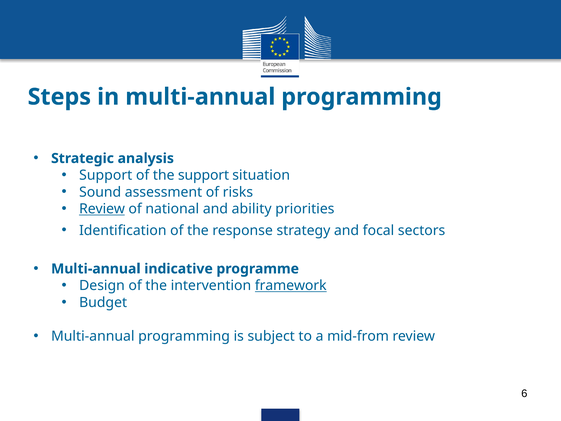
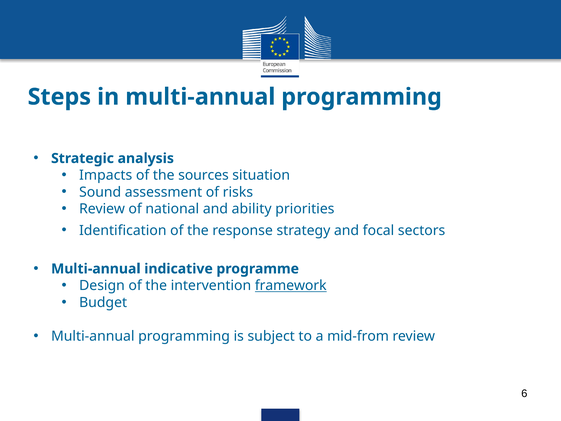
Support: Support -> Impacts (106, 175)
the support: support -> sources (203, 175)
Review underline: present -> none (102, 209)
